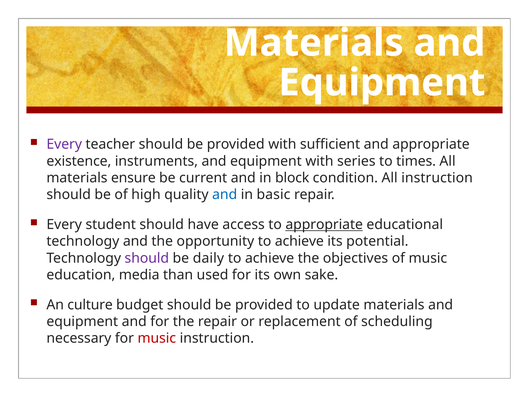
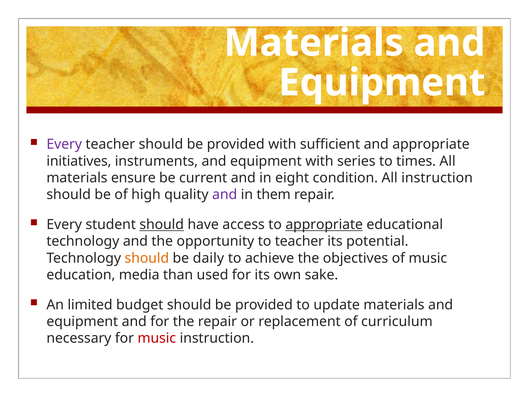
existence: existence -> initiatives (79, 161)
block: block -> eight (292, 178)
and colour: blue -> purple (225, 194)
basic: basic -> them (274, 194)
should underline: none -> present (162, 224)
opportunity to achieve: achieve -> teacher (299, 241)
should colour: purple -> orange (147, 258)
culture: culture -> limited (90, 305)
scheduling: scheduling -> curriculum (397, 321)
